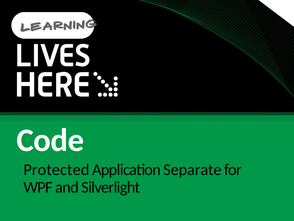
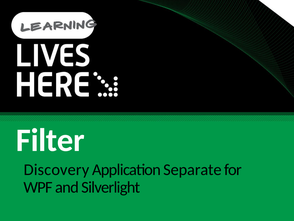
Code: Code -> Filter (50, 140)
Protected: Protected -> Discovery (56, 169)
